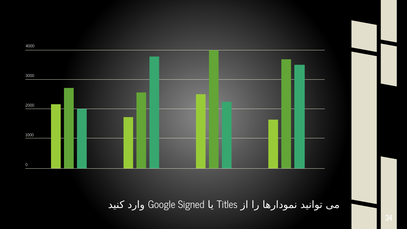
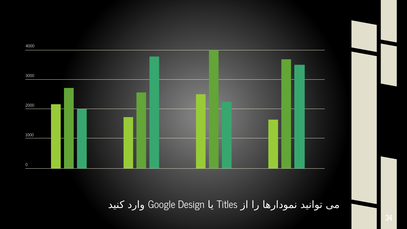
Signed: Signed -> Design (191, 205)
